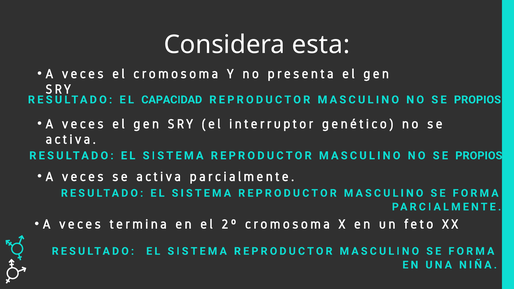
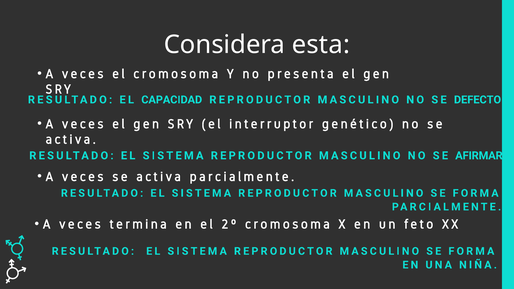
PROPIOS: PROPIOS -> DEFECTO (478, 100)
PROPIOS: PROPIOS -> AFIRMAR (479, 156)
